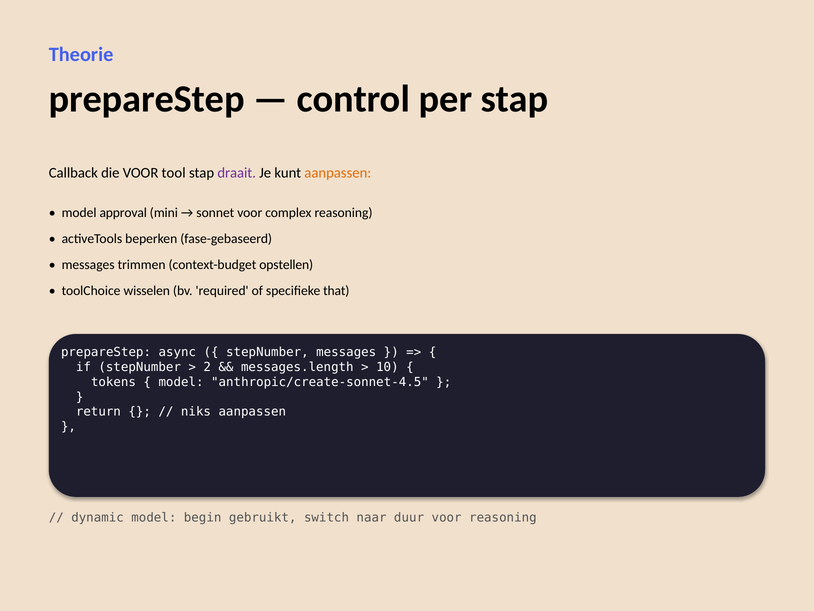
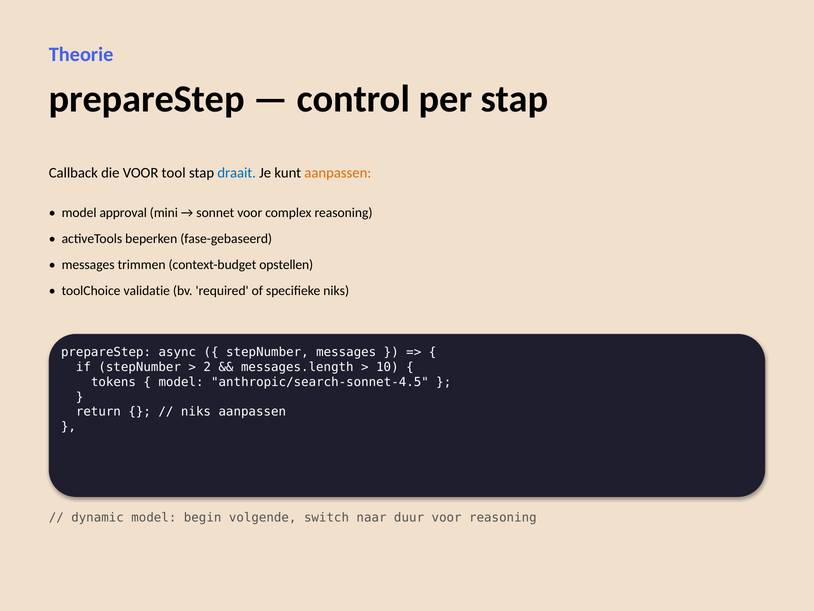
draait colour: purple -> blue (237, 173)
wisselen: wisselen -> validatie (147, 291)
specifieke that: that -> niks (336, 291)
anthropic/create-sonnet-4.5: anthropic/create-sonnet-4.5 -> anthropic/search-sonnet-4.5 (320, 382)
gebruikt: gebruikt -> volgende (263, 517)
